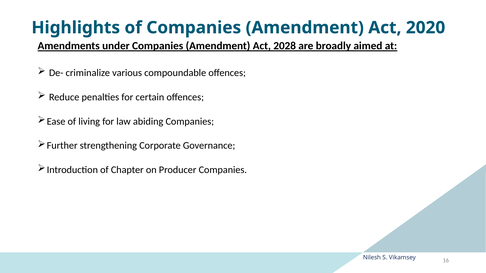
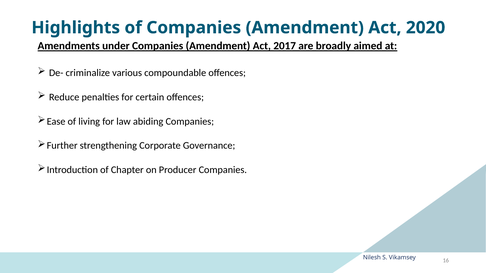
2028: 2028 -> 2017 (285, 46)
